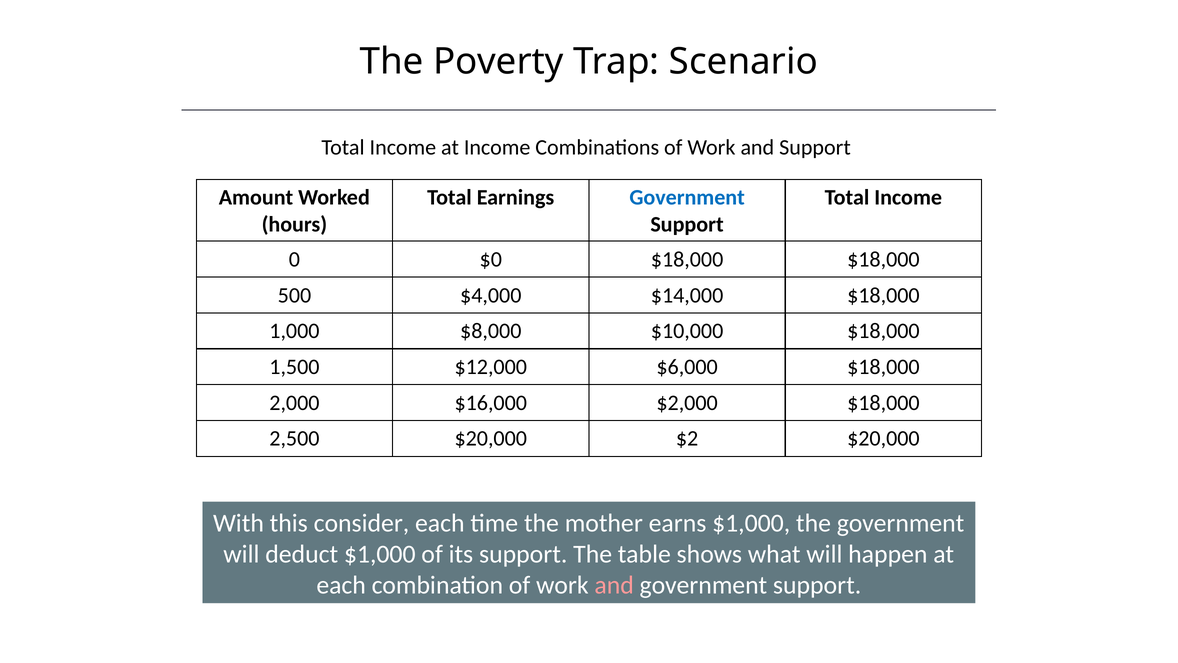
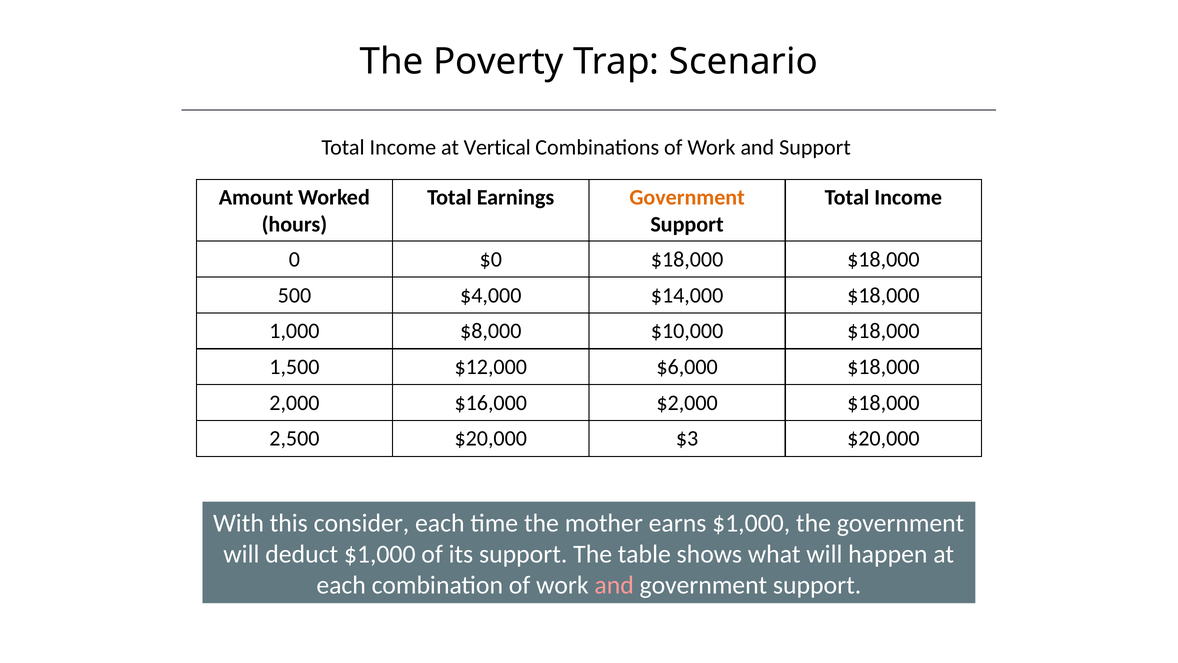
at Income: Income -> Vertical (497, 147)
Government colour: blue -> orange (687, 197)
$2: $2 -> $3 (687, 438)
